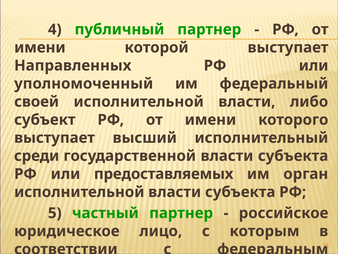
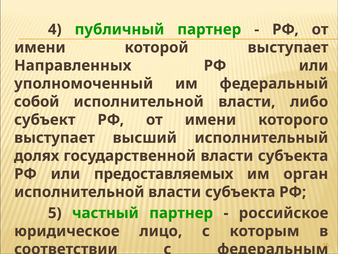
своей: своей -> собой (37, 101)
среди: среди -> долях (37, 156)
